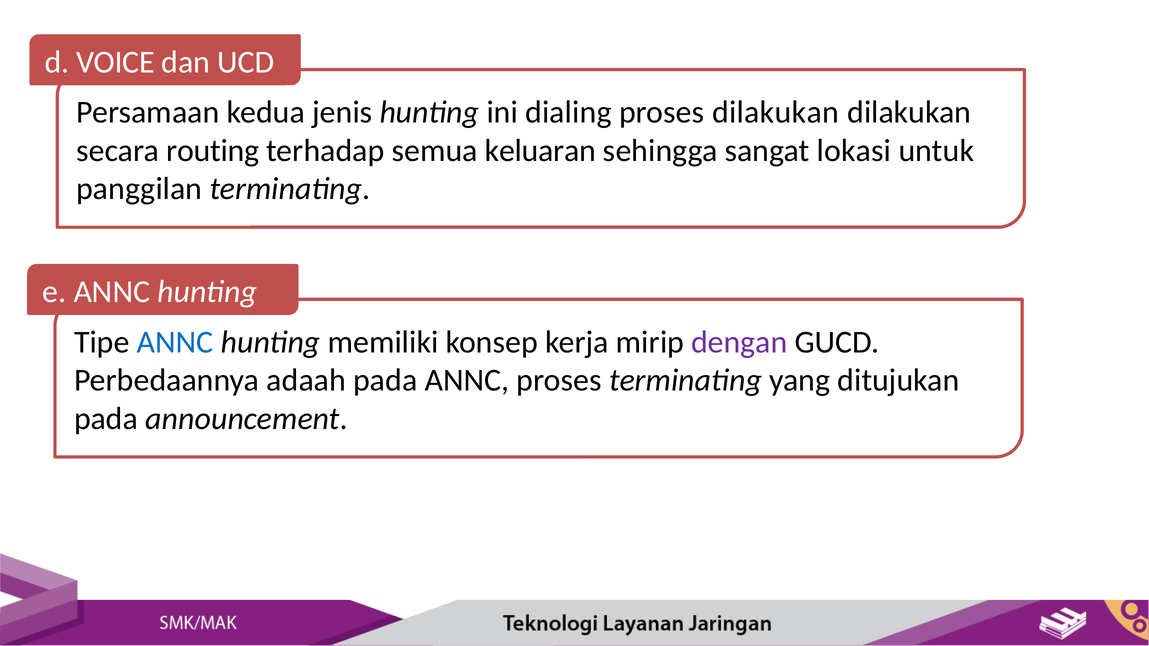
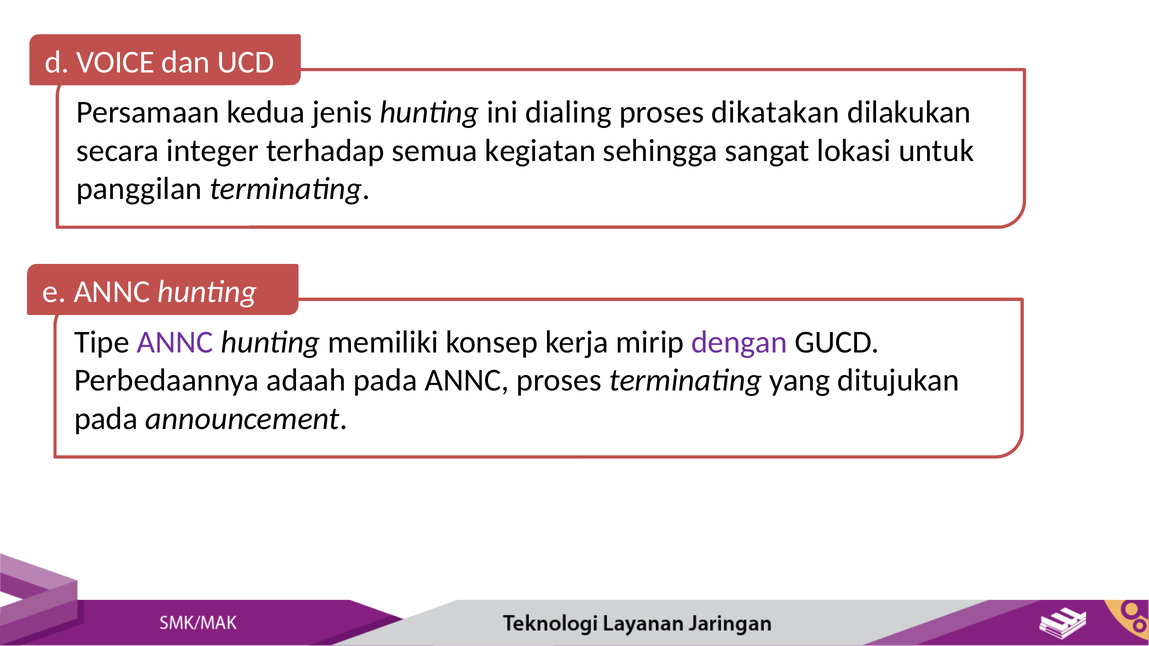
proses dilakukan: dilakukan -> dikatakan (776, 112)
routing: routing -> integer (213, 151)
keluaran: keluaran -> kegiatan (540, 151)
ANNC colour: blue -> purple (175, 342)
